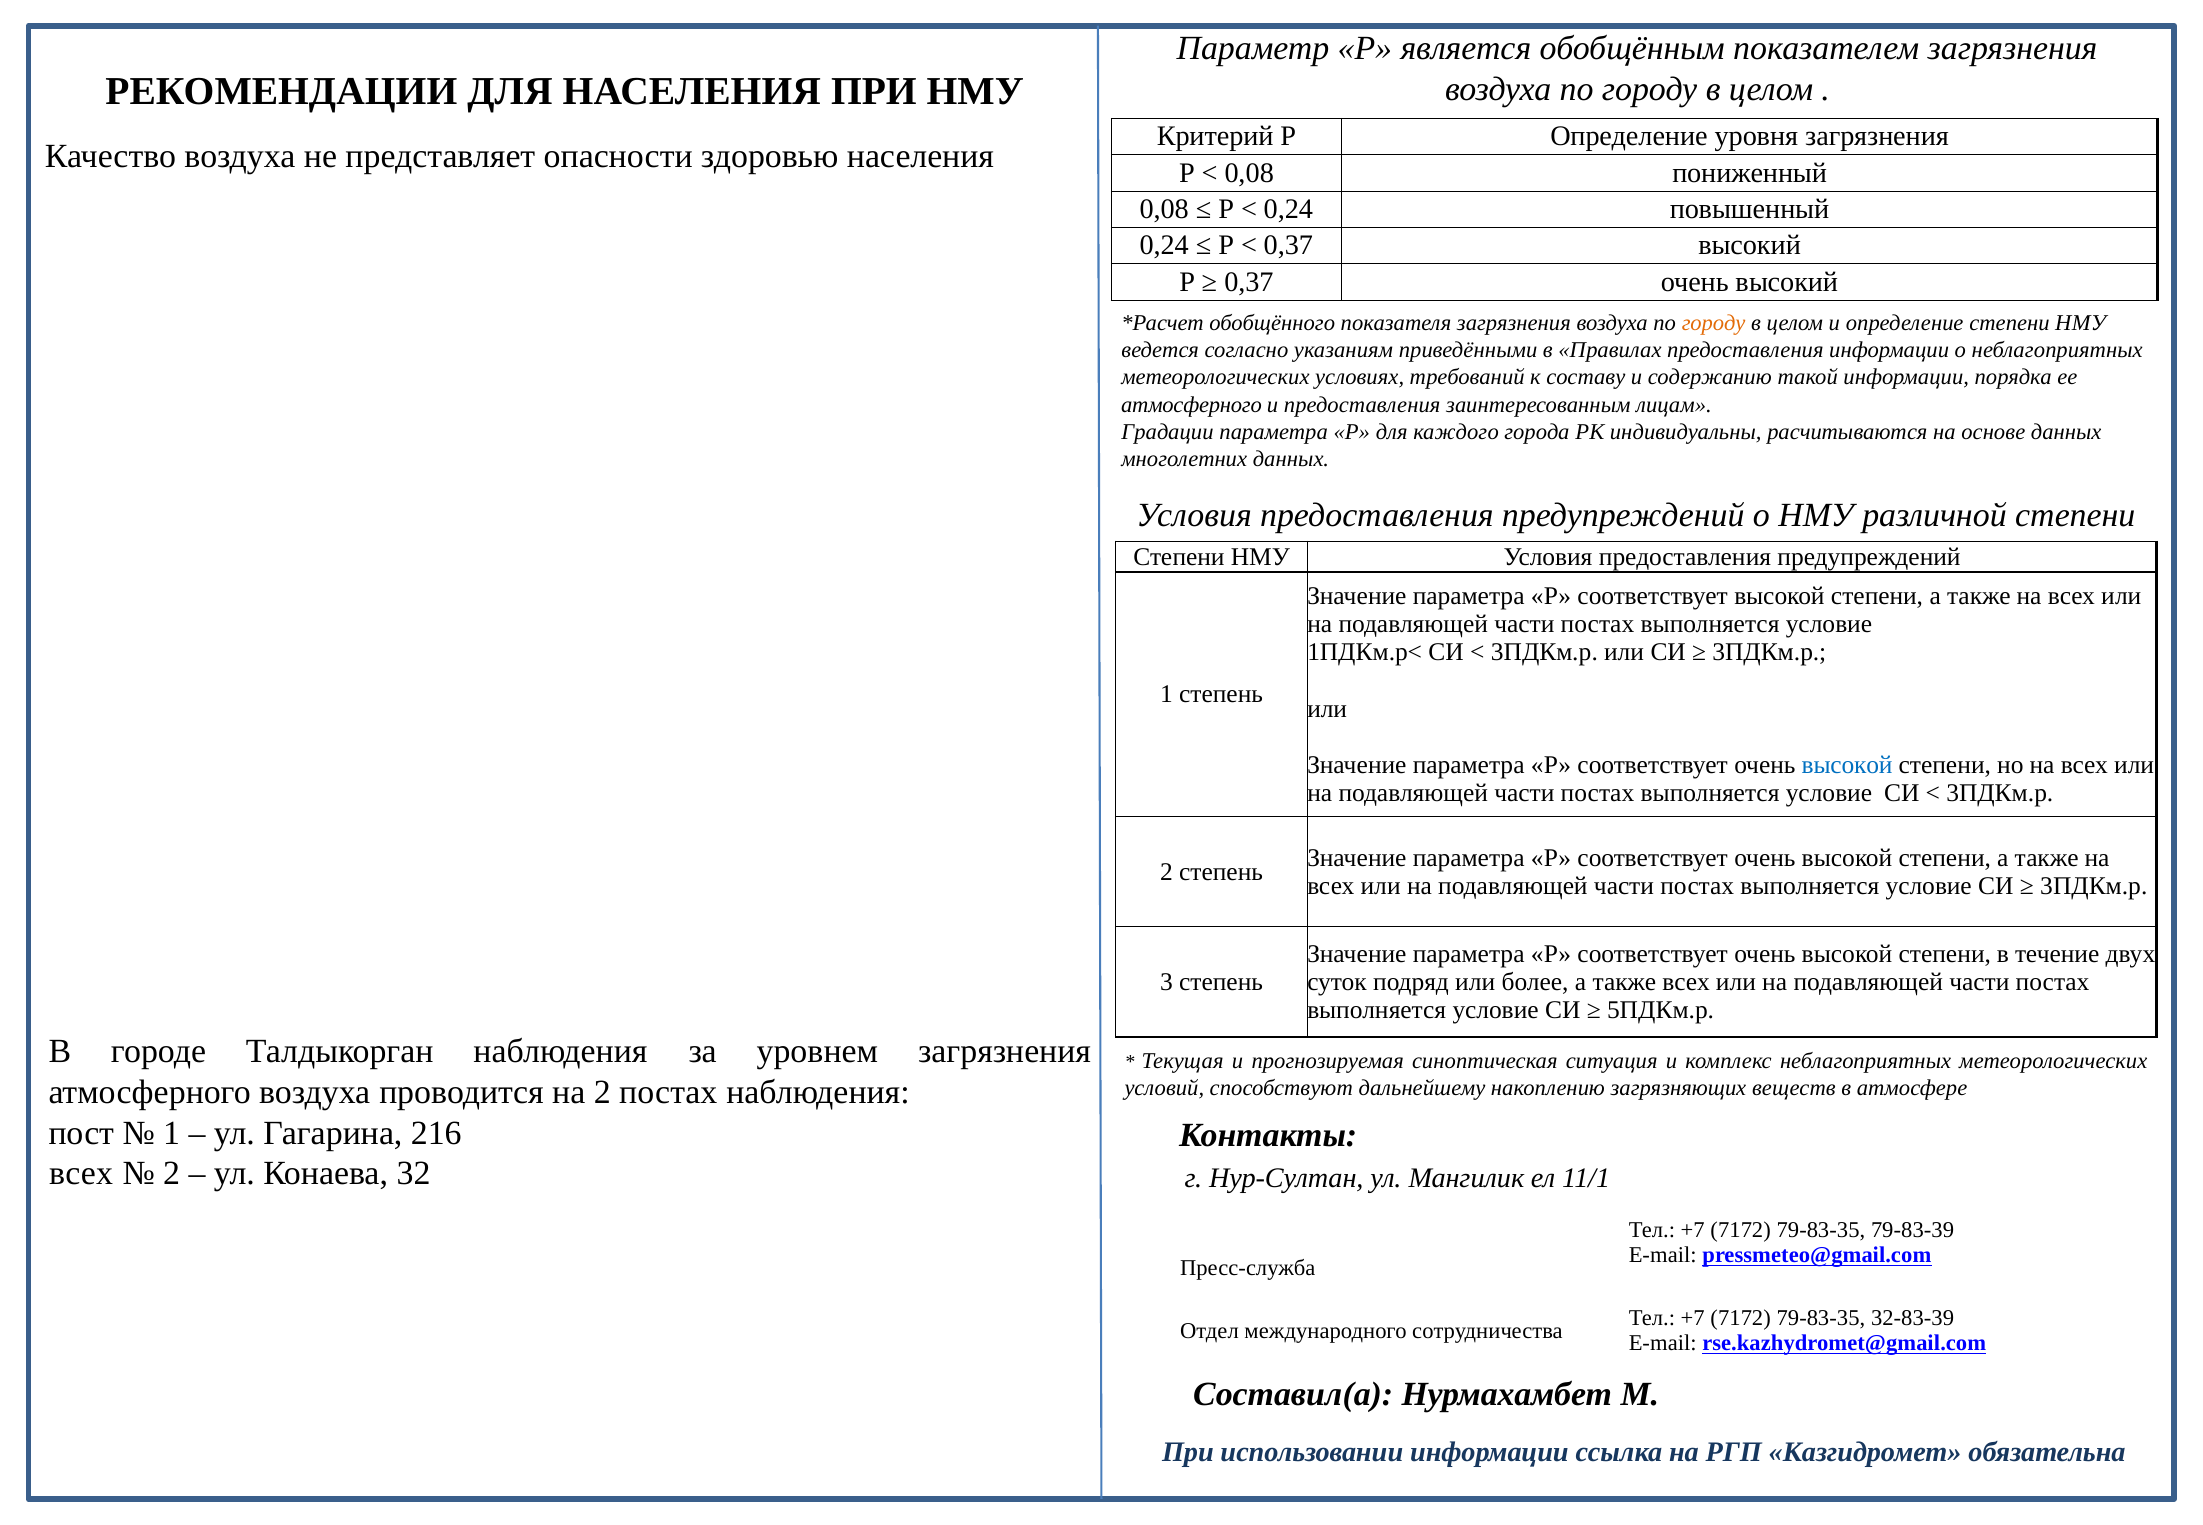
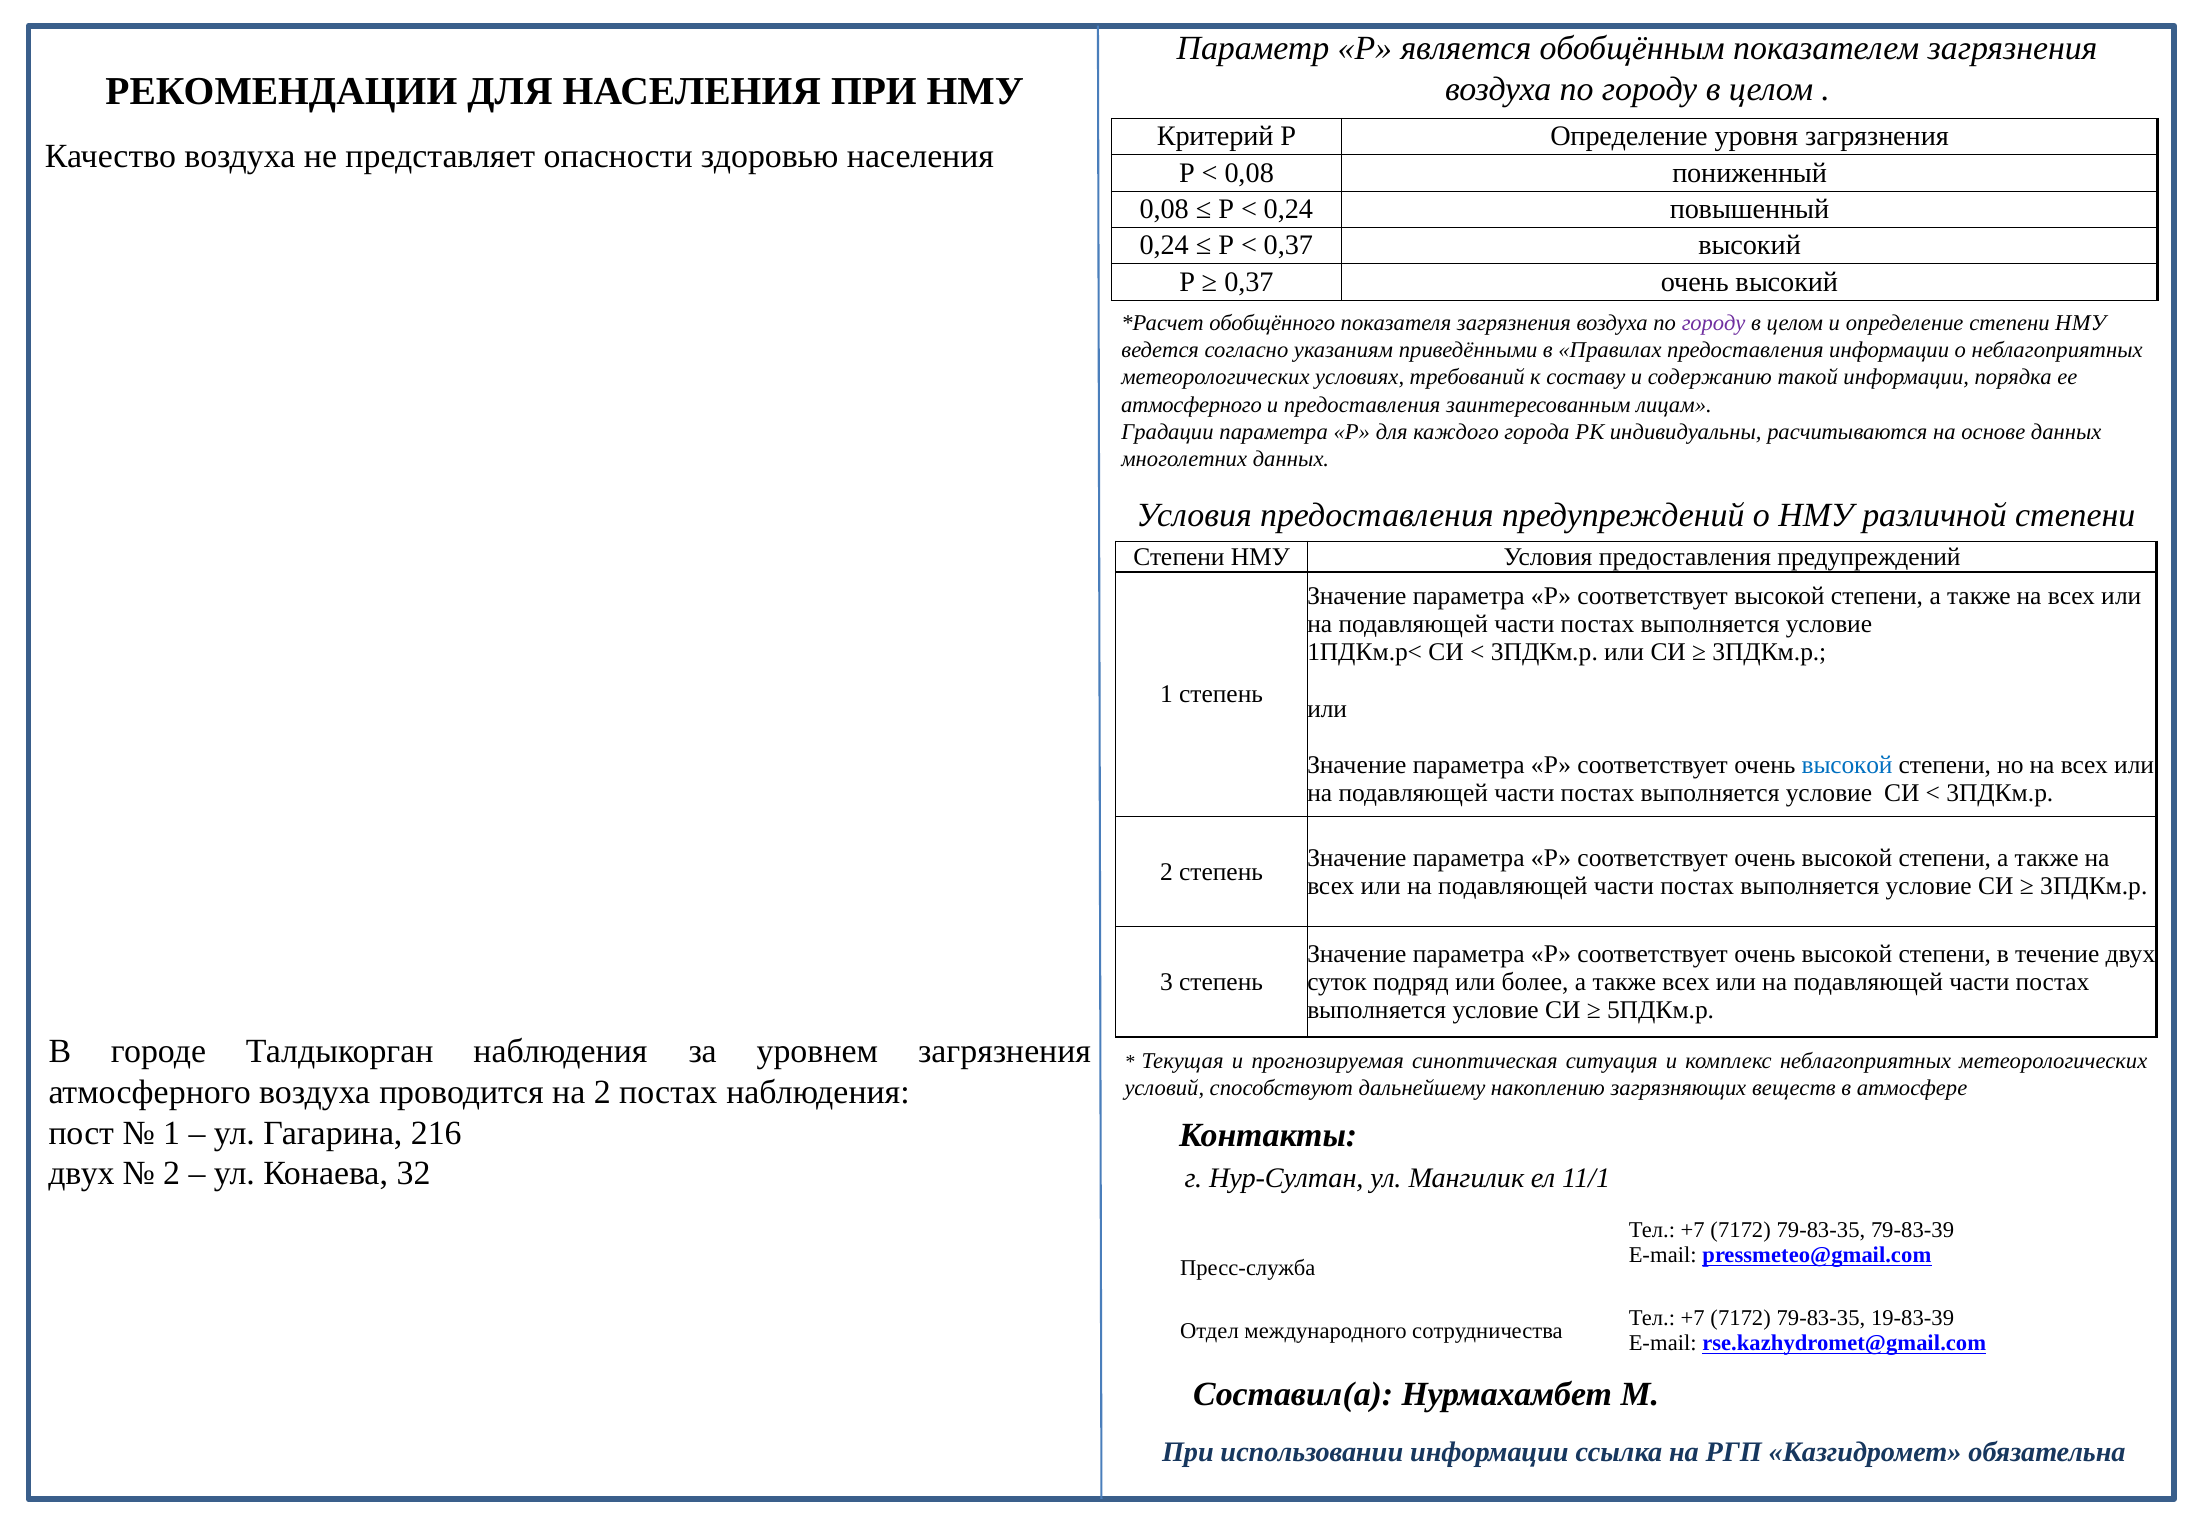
городу colour: orange -> purple (1714, 323)
всех: всех -> двух (81, 1174)
32-83-39: 32-83-39 -> 19-83-39 (1913, 1319)
